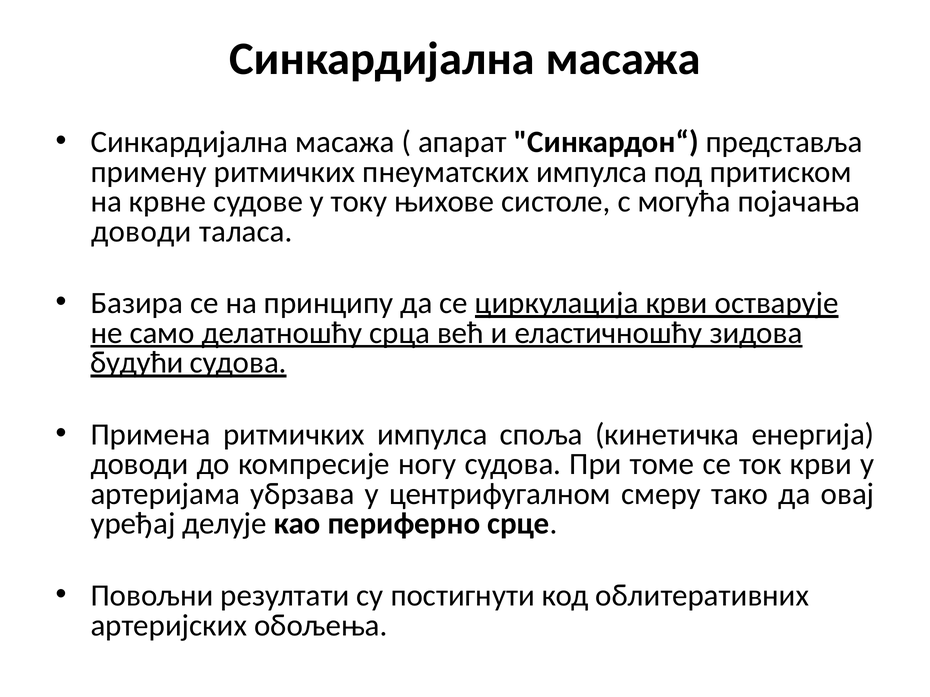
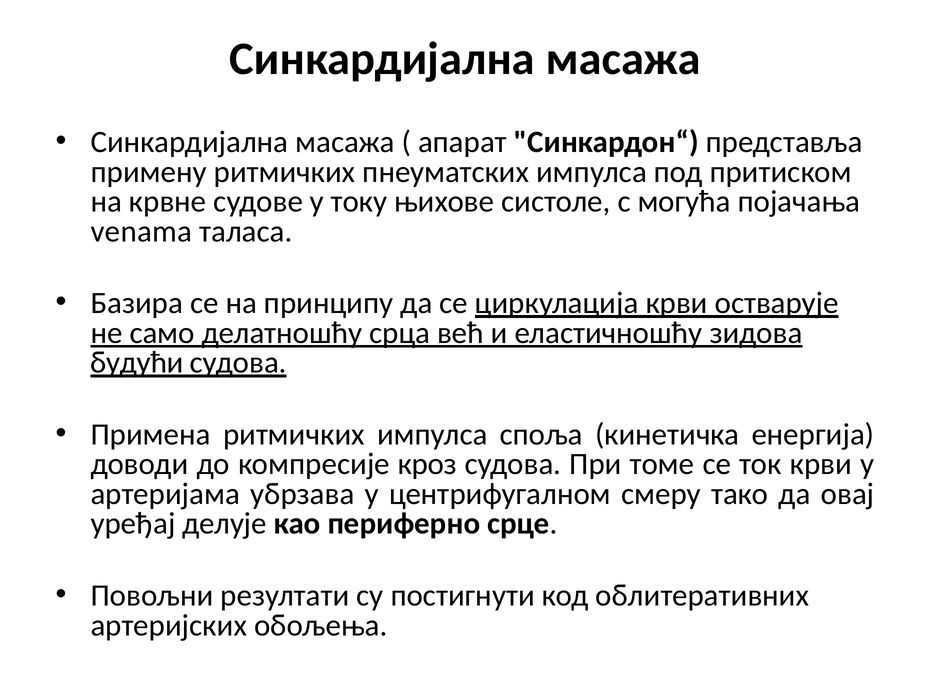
доводи: доводи -> venama (141, 232)
ногу: ногу -> кроз (427, 465)
